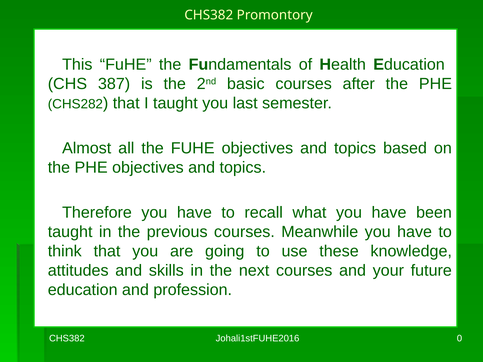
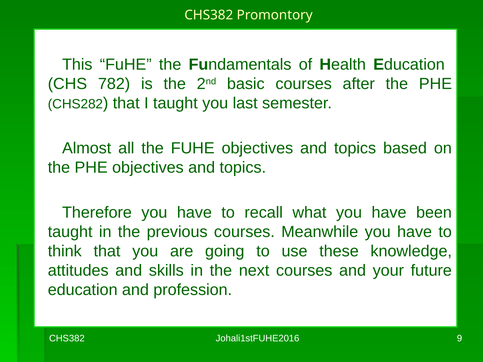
387: 387 -> 782 (114, 84)
0: 0 -> 9 (459, 339)
